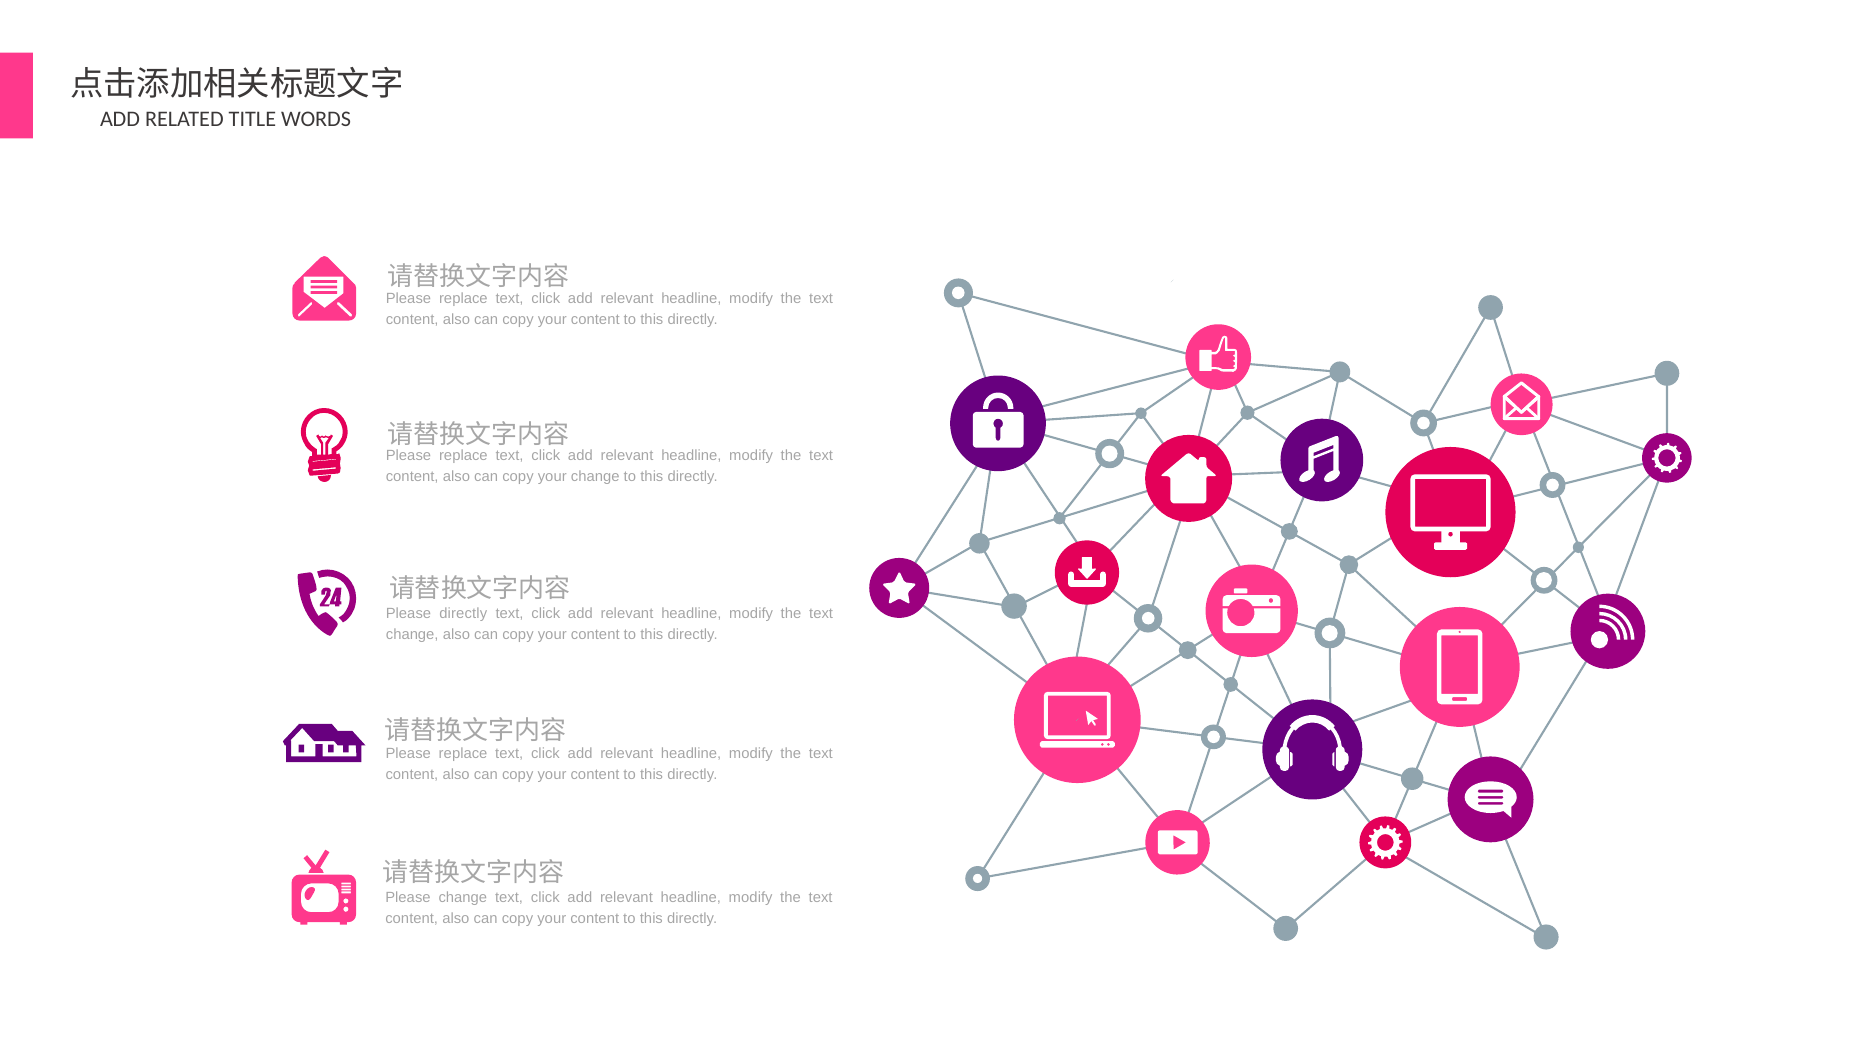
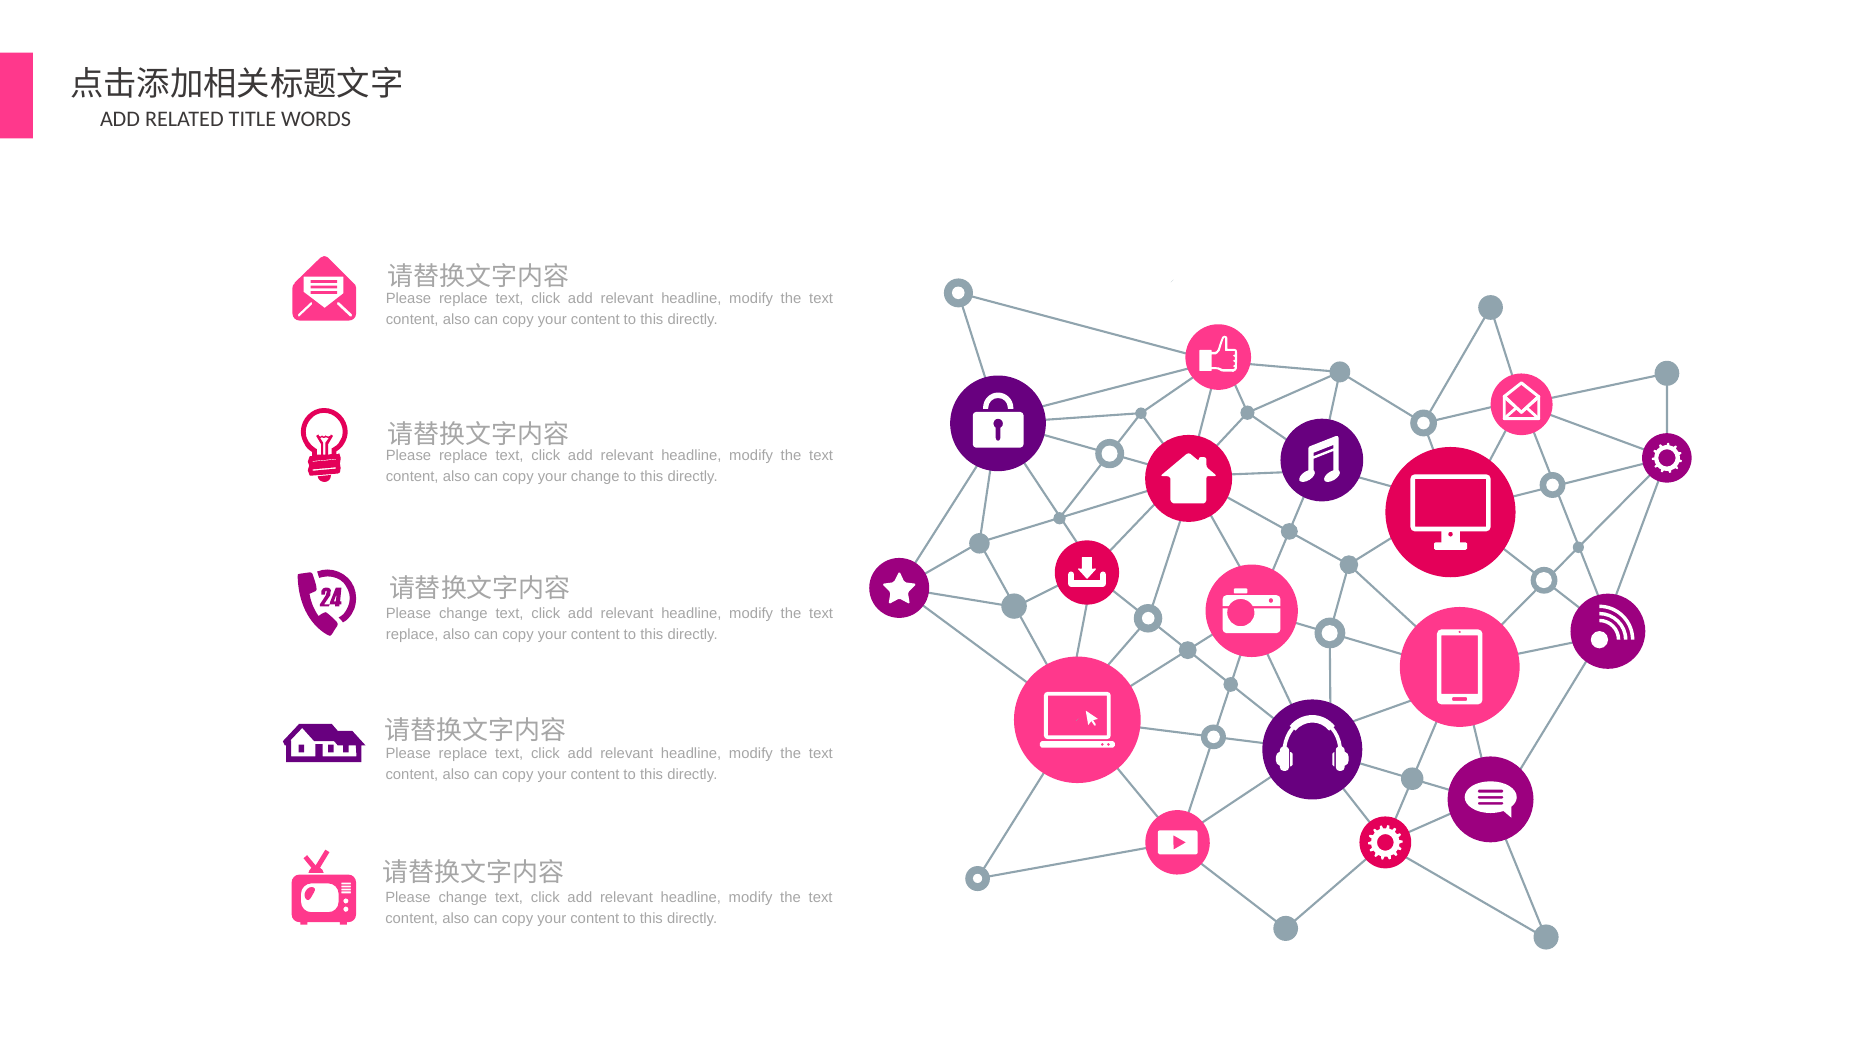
directly: directly -> change (463, 613)
change: change -> replace (412, 635)
